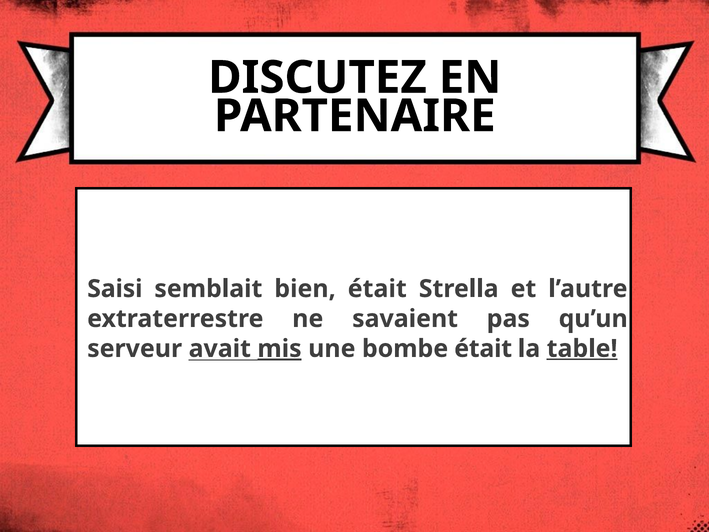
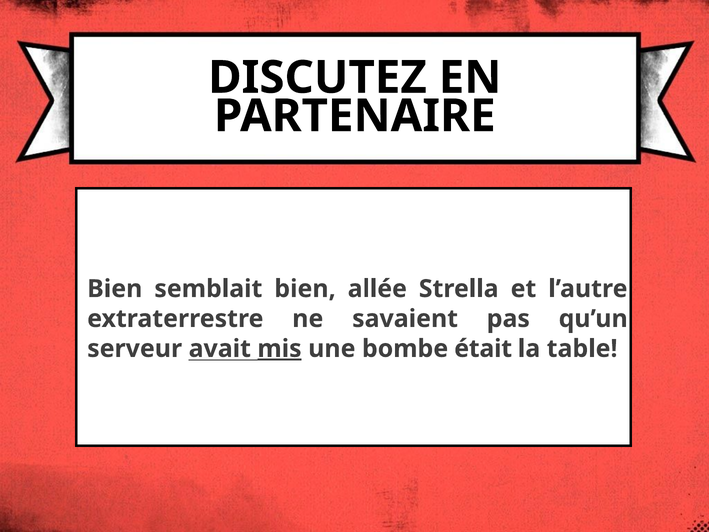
Saisi: Saisi -> Bien (115, 289)
bien était: était -> allée (377, 289)
table underline: present -> none (582, 349)
